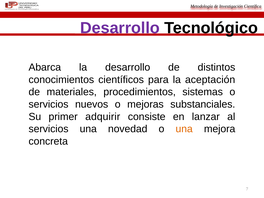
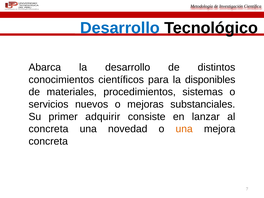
Desarrollo colour: purple -> blue (120, 28)
aceptación: aceptación -> disponibles (210, 80)
servicios: servicios -> concreta (48, 129)
